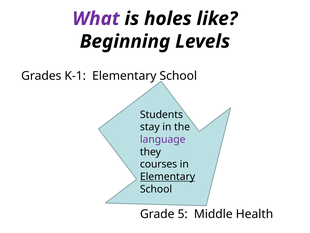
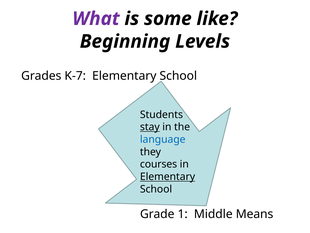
holes: holes -> some (168, 19)
K-1: K-1 -> K-7 (75, 76)
stay underline: none -> present (150, 127)
language colour: purple -> blue (163, 139)
5: 5 -> 1 (183, 214)
Health: Health -> Means (255, 214)
